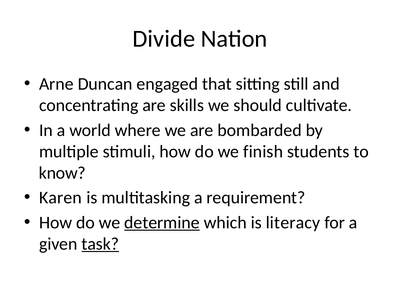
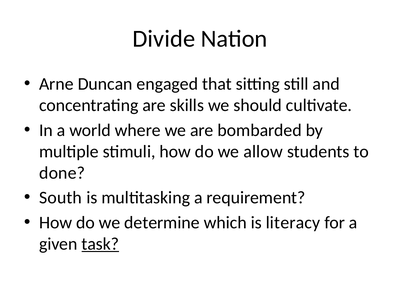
finish: finish -> allow (263, 151)
know: know -> done (62, 173)
Karen: Karen -> South (61, 198)
determine underline: present -> none (162, 223)
